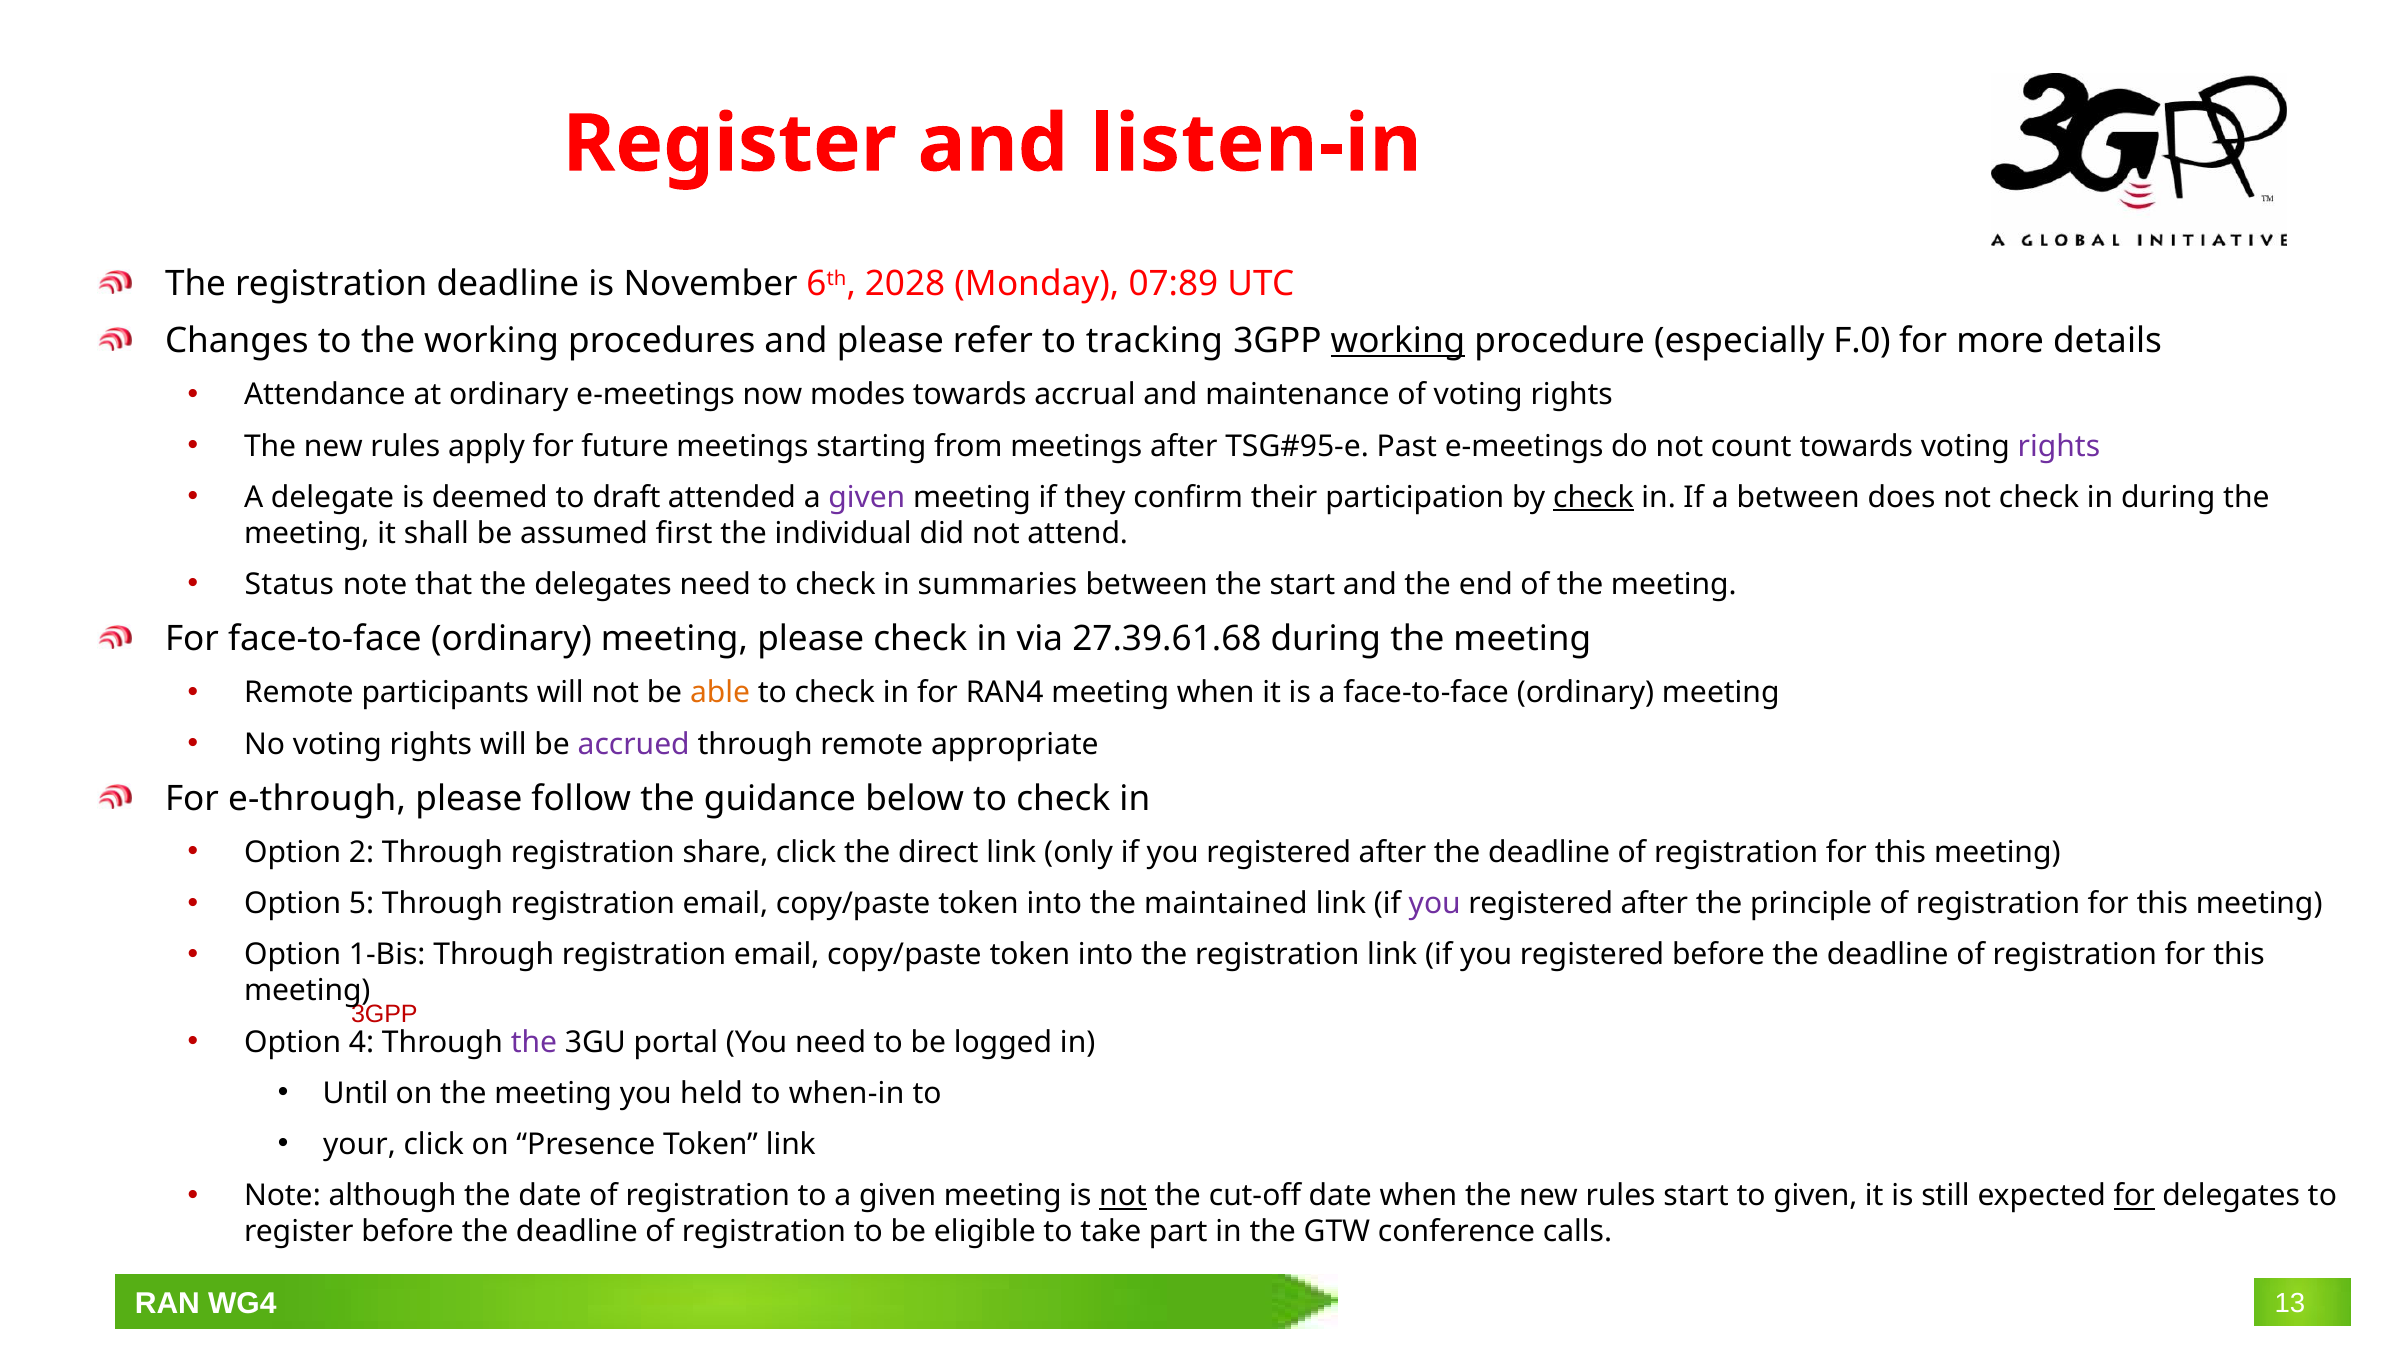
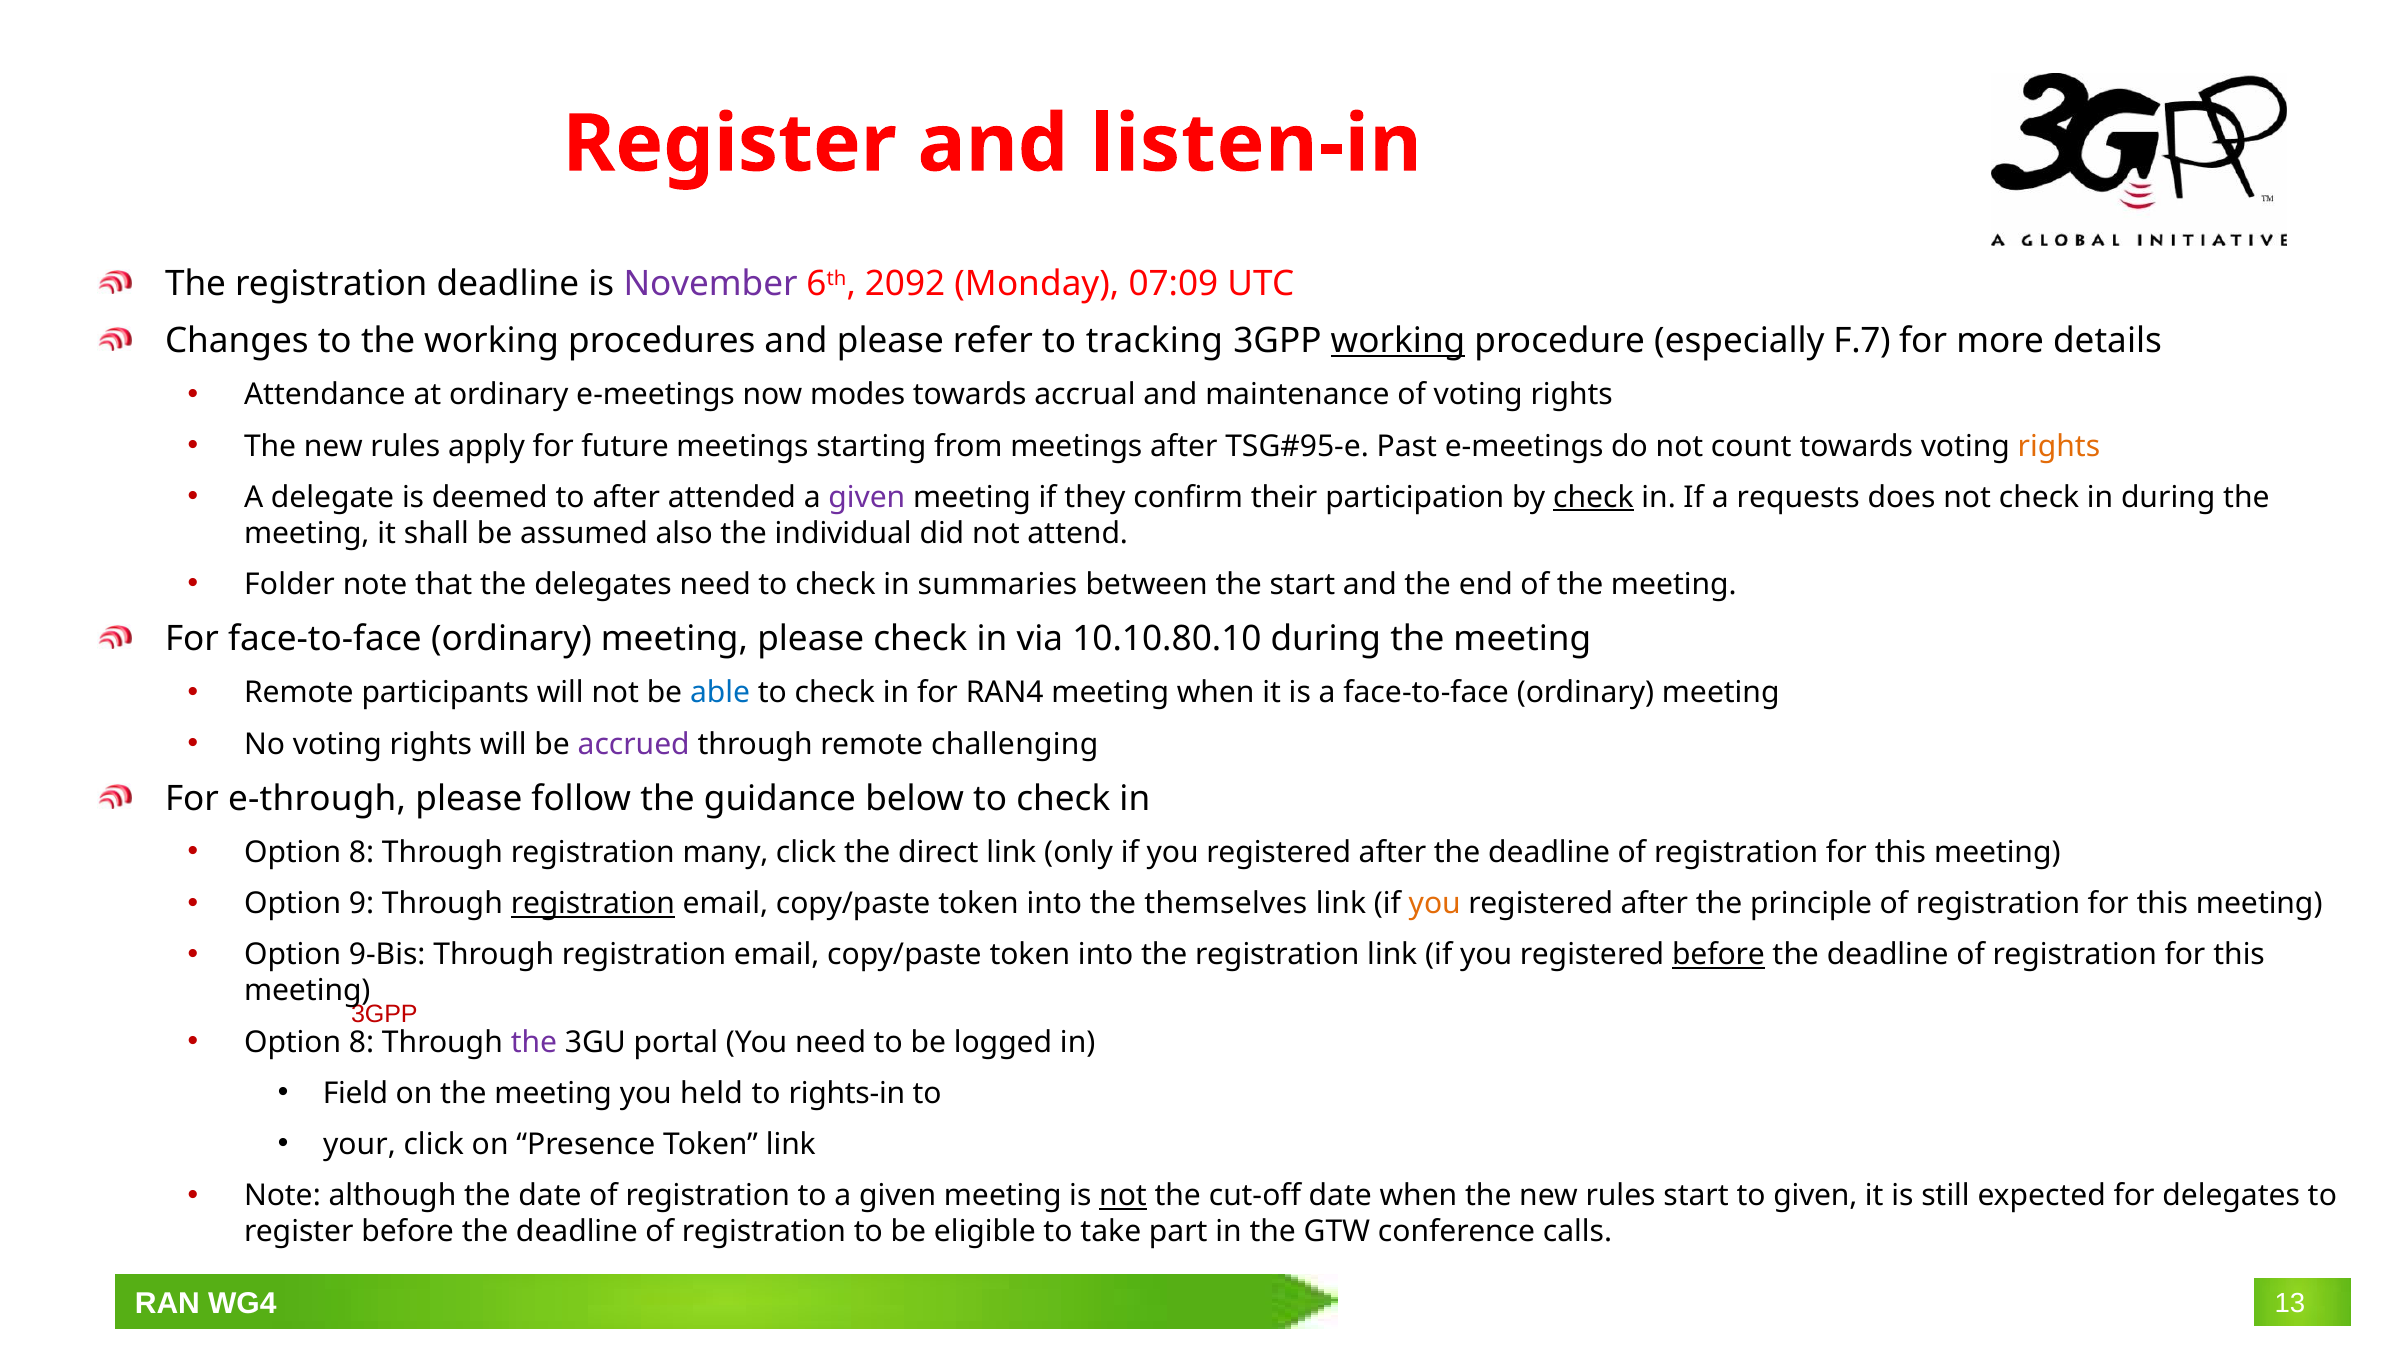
November colour: black -> purple (711, 284)
2028: 2028 -> 2092 (905, 284)
07:89: 07:89 -> 07:09 (1173, 284)
F.0: F.0 -> F.7 (1862, 341)
rights colour: purple -> orange (2059, 446)
to draft: draft -> after (626, 497)
a between: between -> requests (1798, 497)
first: first -> also (684, 533)
Status: Status -> Folder (289, 585)
27.39.61.68: 27.39.61.68 -> 10.10.80.10 (1167, 639)
able colour: orange -> blue (720, 693)
appropriate: appropriate -> challenging (1015, 744)
2: 2 -> 8 (362, 853)
share: share -> many (726, 853)
5: 5 -> 9 (362, 904)
registration underline: none -> present (593, 904)
maintained: maintained -> themselves (1226, 904)
you colour: purple -> orange (1435, 904)
1-Bis: 1-Bis -> 9-Bis (387, 955)
before underline: none -> present (1718, 955)
4: 4 -> 8 (362, 1042)
Until: Until -> Field (356, 1093)
when-in: when-in -> rights-in (847, 1093)
for underline: present -> none (2134, 1196)
